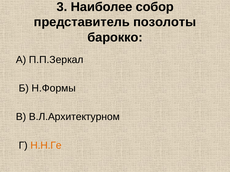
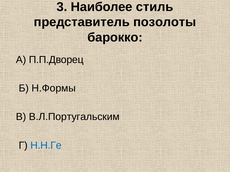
собор: собор -> стиль (155, 7)
П.П.Зеркал: П.П.Зеркал -> П.П.Дворец (56, 60)
В.Л.Архитектурном: В.Л.Архитектурном -> В.Л.Португальским (74, 117)
Н.Н.Ге colour: orange -> blue (46, 146)
